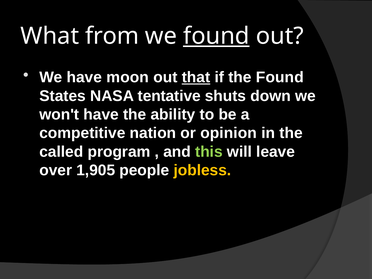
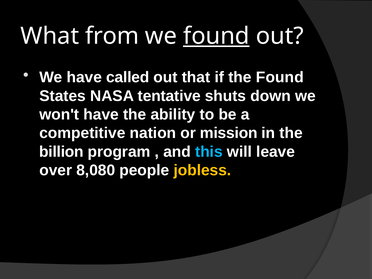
moon: moon -> called (128, 77)
that underline: present -> none (196, 77)
opinion: opinion -> mission (229, 133)
called: called -> billion (61, 152)
this colour: light green -> light blue (209, 152)
1,905: 1,905 -> 8,080 (96, 170)
